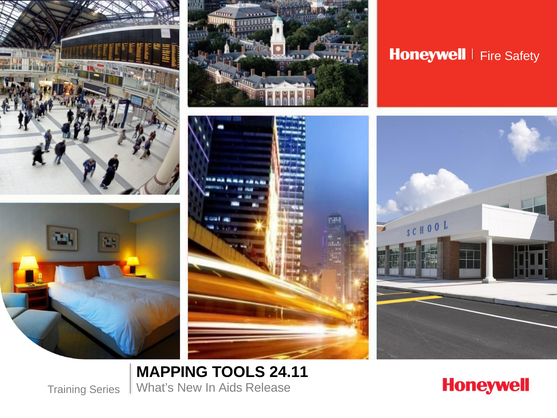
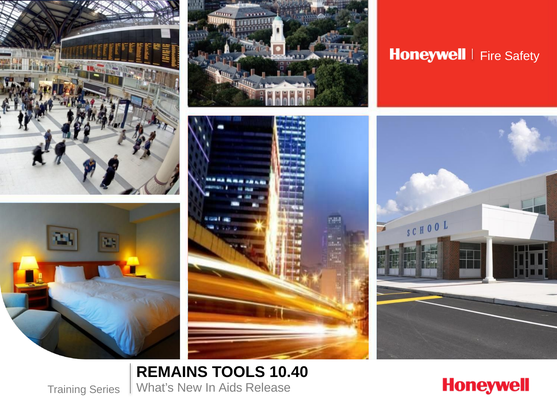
MAPPING: MAPPING -> REMAINS (172, 372)
24.11: 24.11 -> 10.40 (289, 372)
